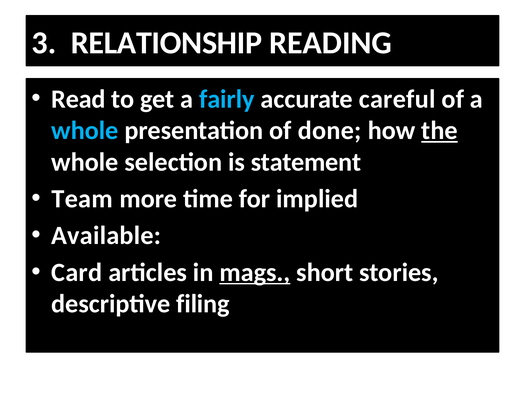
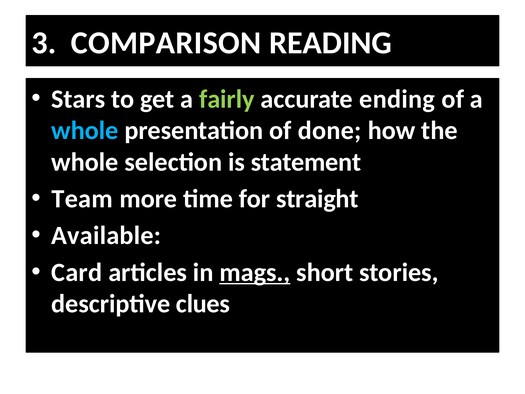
RELATIONSHIP: RELATIONSHIP -> COMPARISON (166, 43)
Read: Read -> Stars (78, 99)
fairly colour: light blue -> light green (227, 99)
careful: careful -> ending (397, 99)
the underline: present -> none (439, 130)
implied: implied -> straight (317, 199)
filing: filing -> clues (203, 304)
